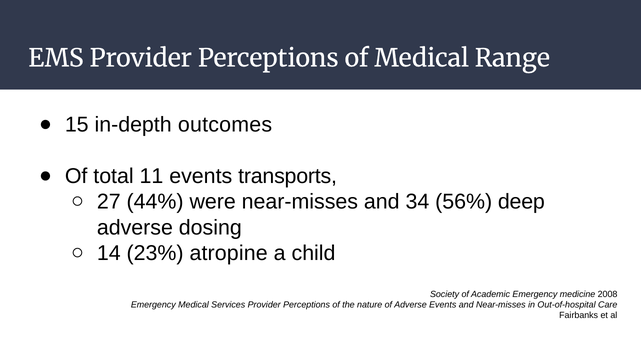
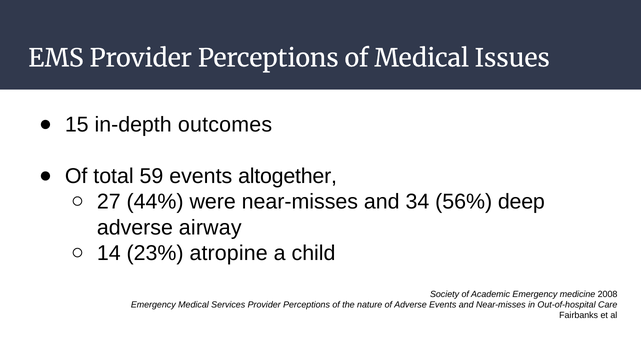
Range: Range -> Issues (512, 58)
11: 11 -> 59 (151, 176)
transports: transports -> altogether (288, 176)
dosing: dosing -> airway (210, 227)
